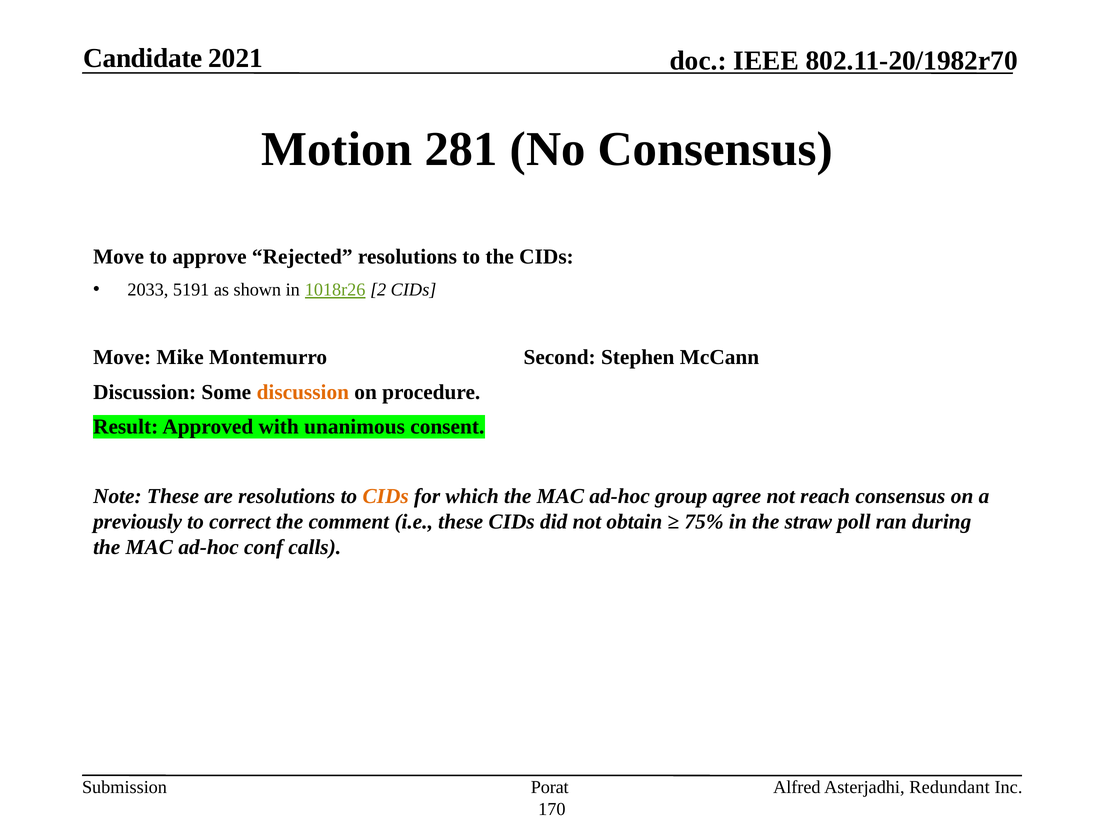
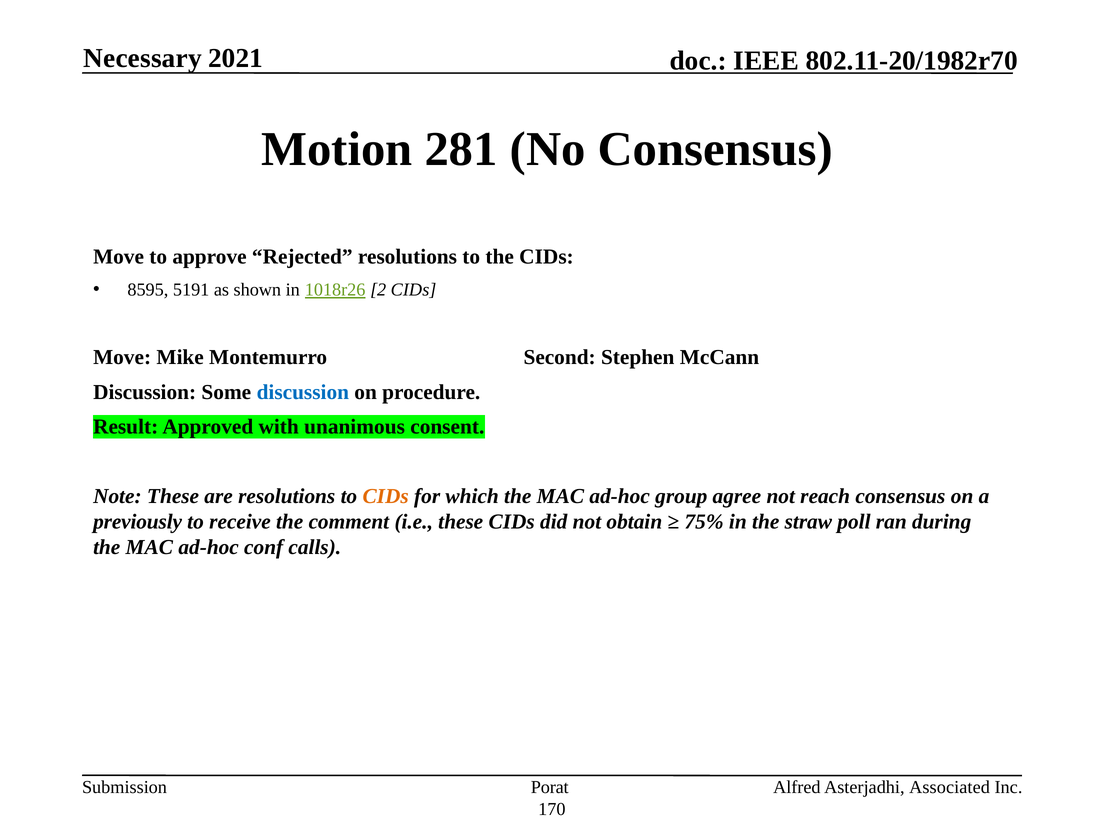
Candidate: Candidate -> Necessary (143, 58)
2033: 2033 -> 8595 (148, 290)
discussion colour: orange -> blue (303, 392)
correct: correct -> receive (240, 522)
Redundant: Redundant -> Associated (950, 788)
